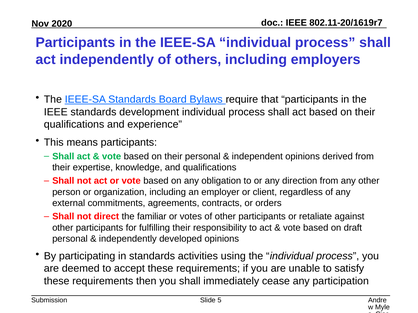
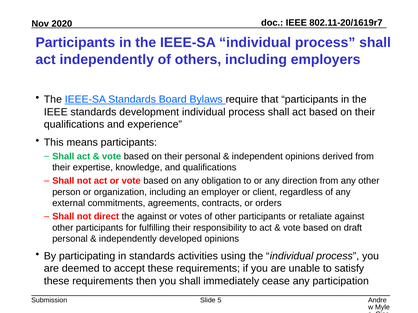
the familiar: familiar -> against (152, 217)
